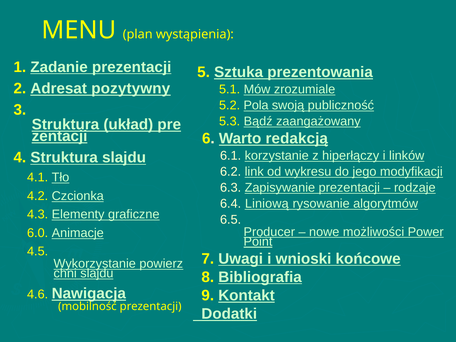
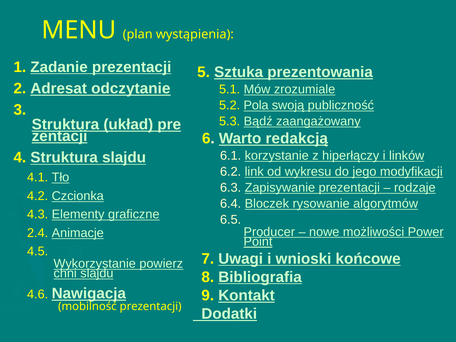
pozytywny: pozytywny -> odczytanie (131, 88)
Liniową: Liniową -> Bloczek (267, 204)
6.0: 6.0 -> 2.4 (38, 233)
